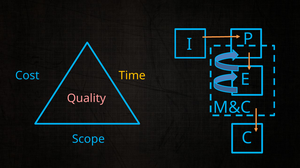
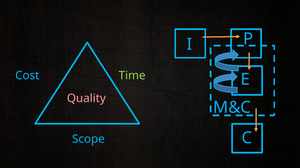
Time colour: yellow -> light green (132, 76)
